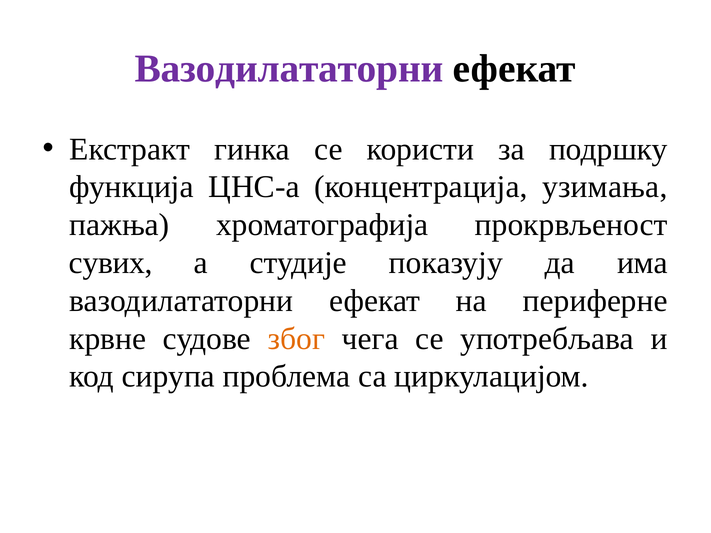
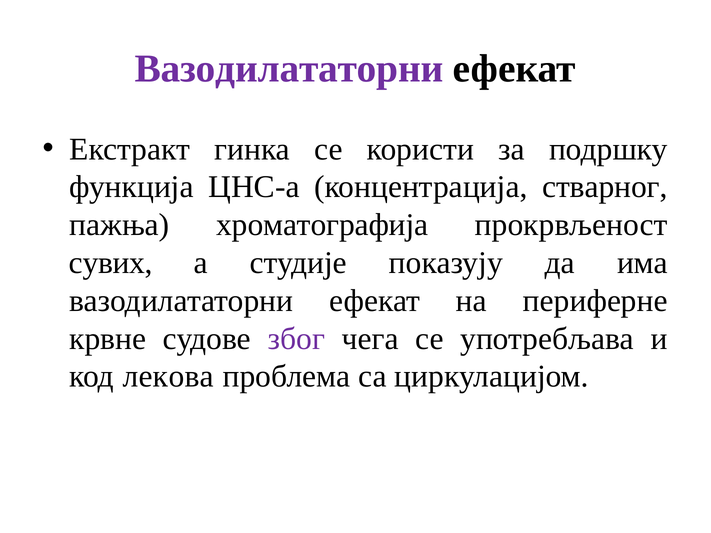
узимања: узимања -> стварног (605, 187)
због colour: orange -> purple (296, 339)
сирупа: сирупа -> лекова (168, 377)
